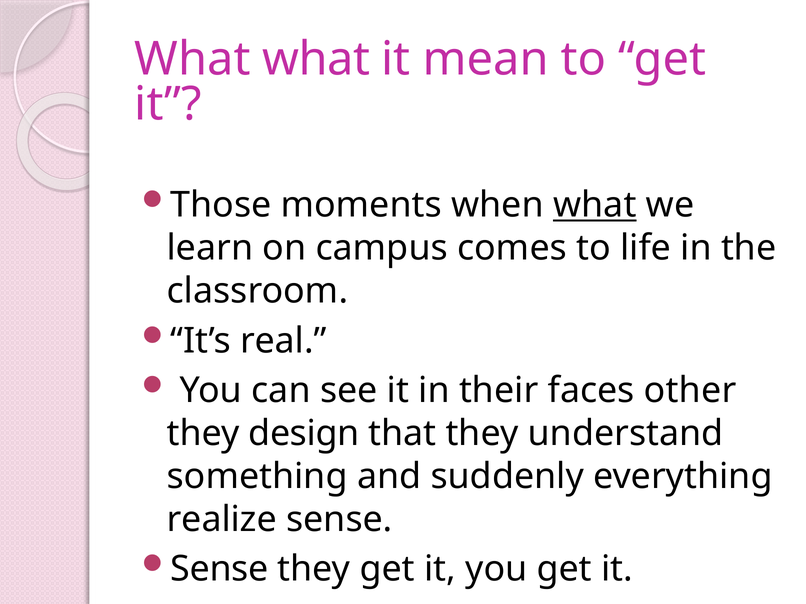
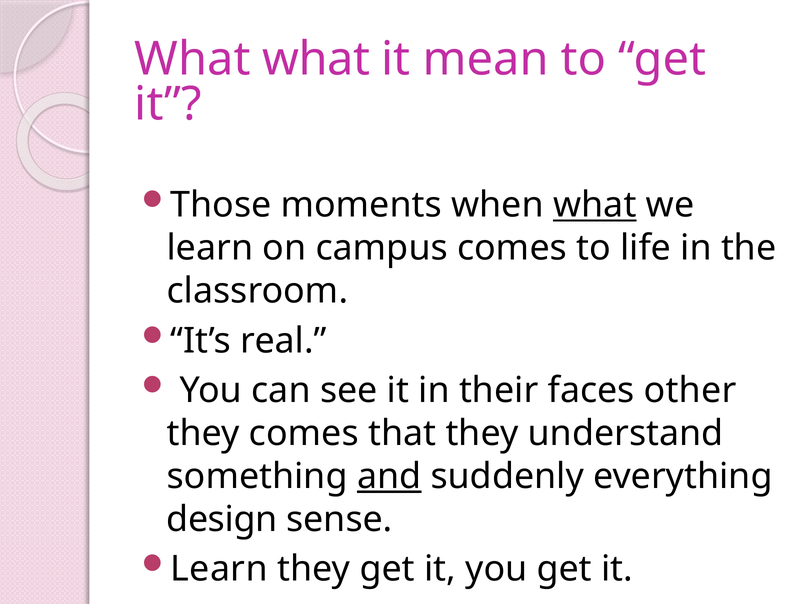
they design: design -> comes (304, 434)
and underline: none -> present (389, 477)
realize: realize -> design (222, 520)
Sense: Sense -> Learn (219, 569)
